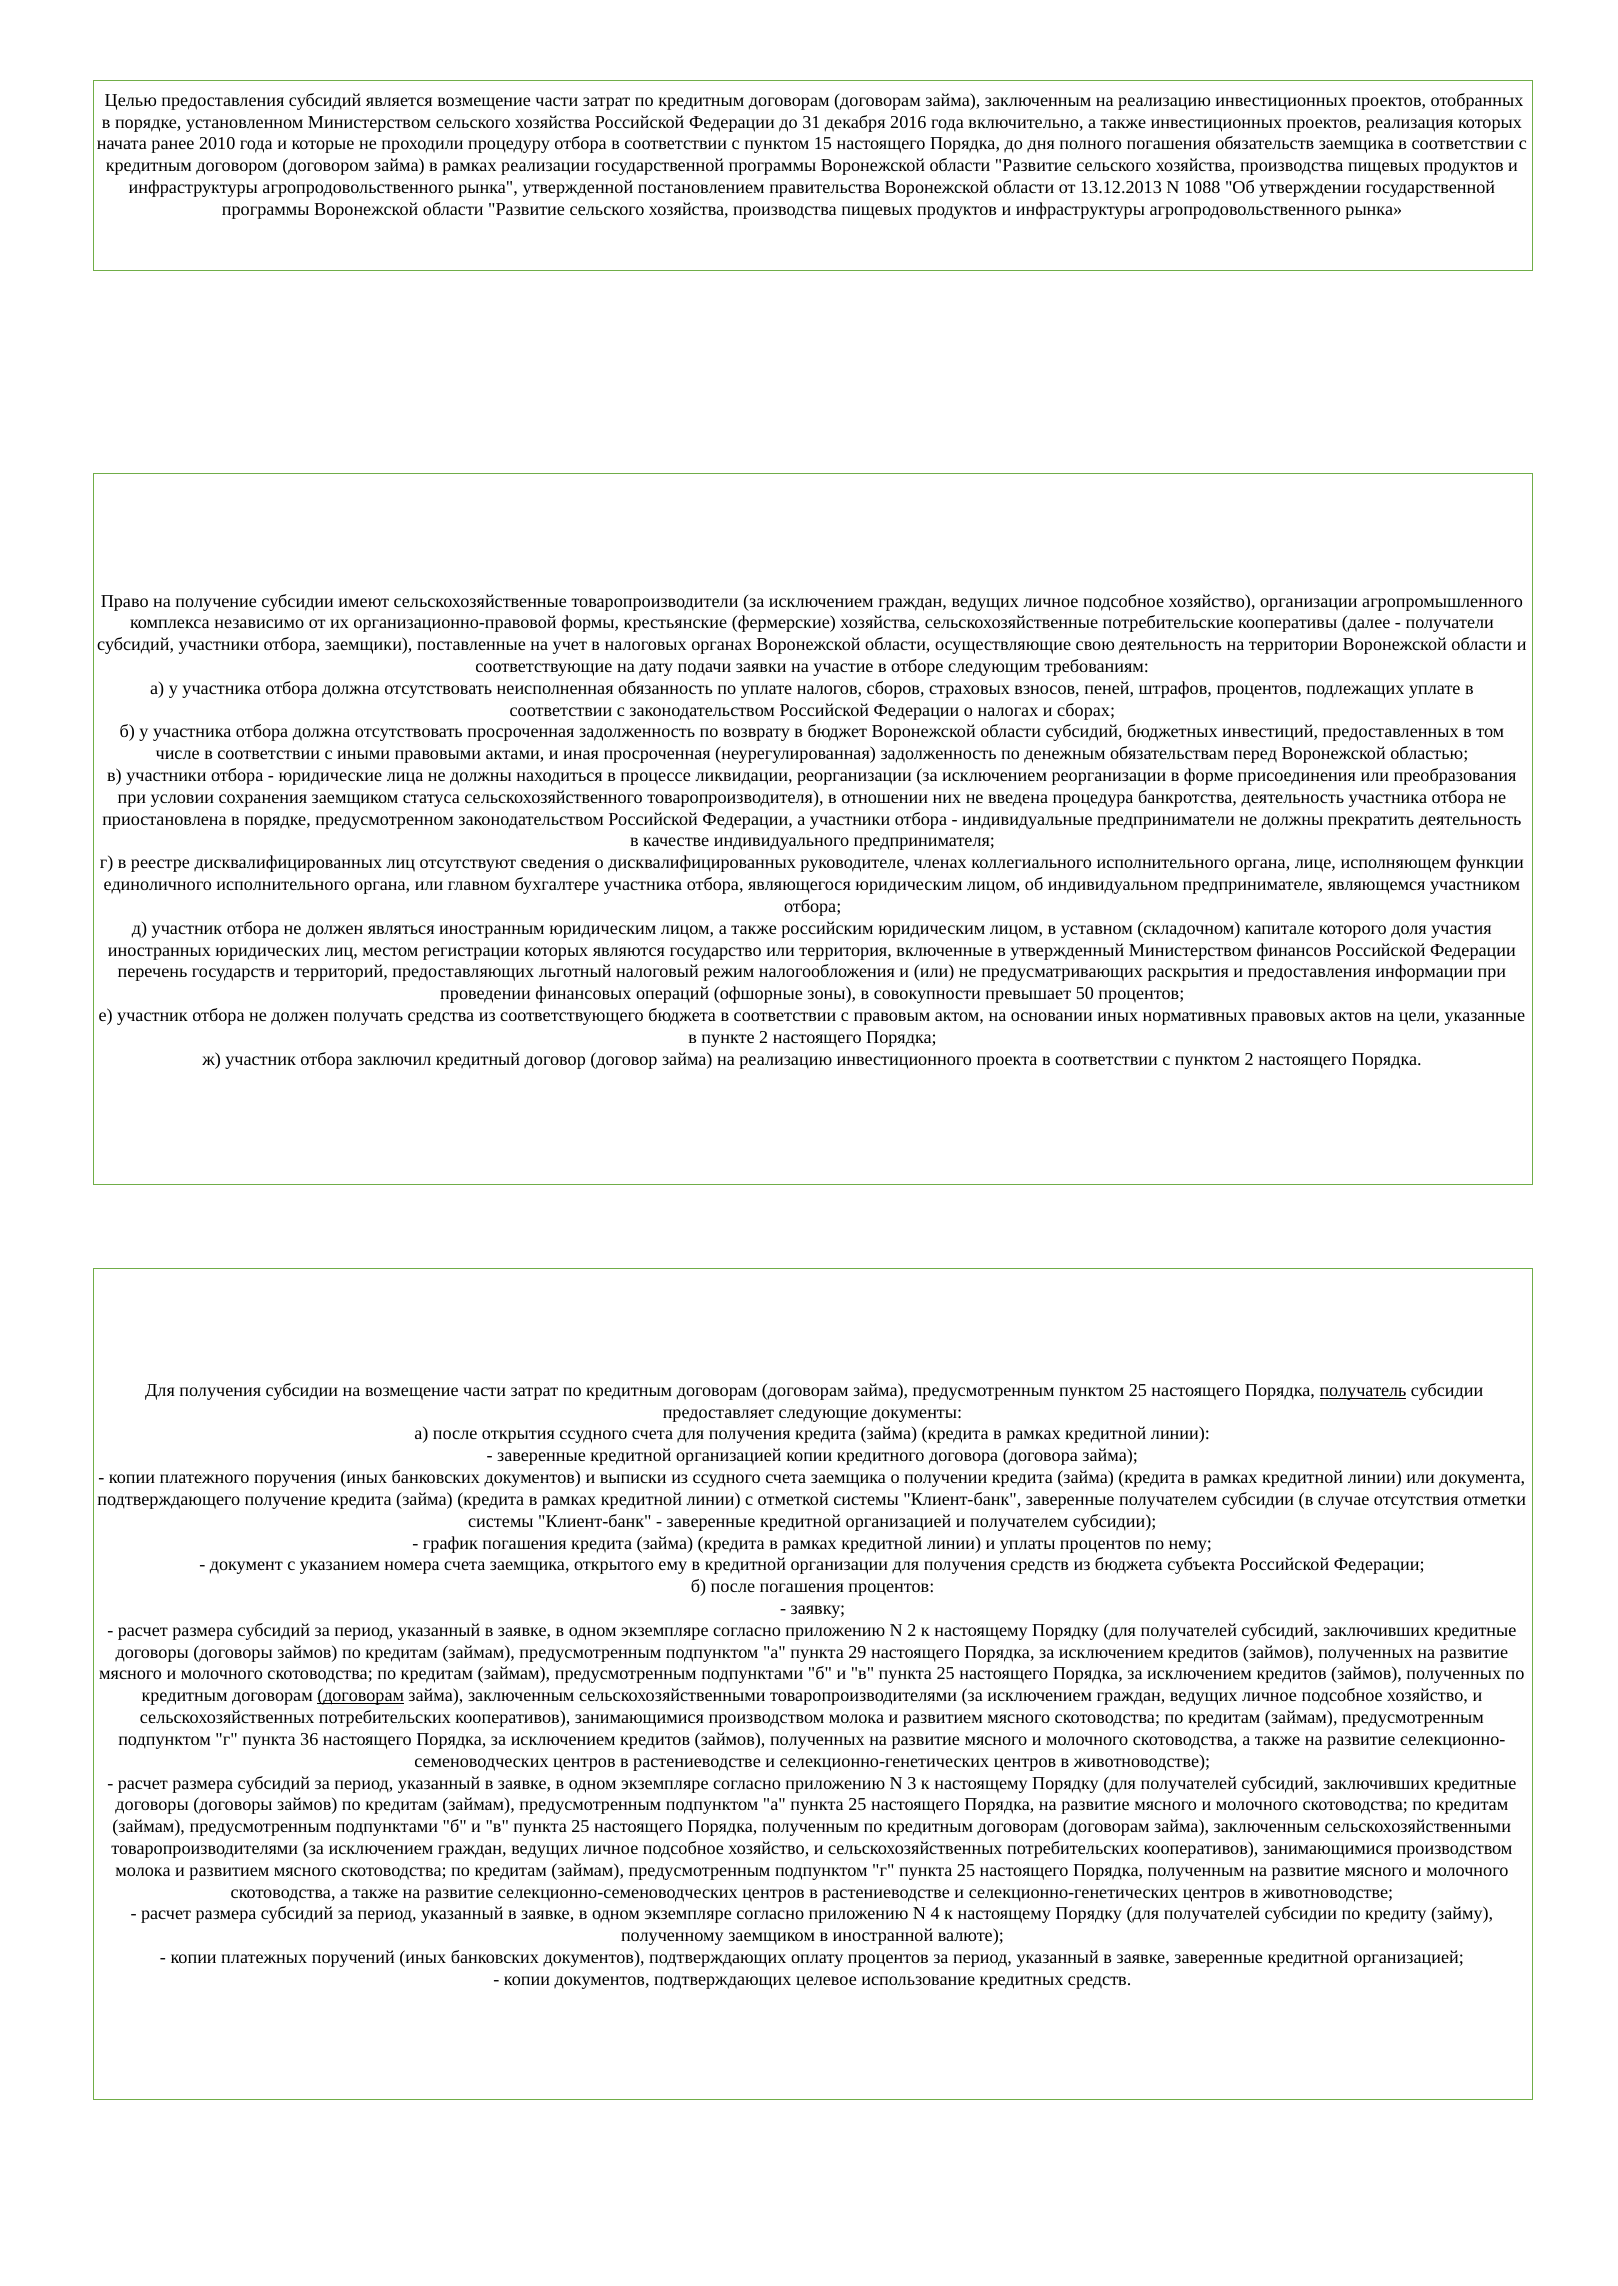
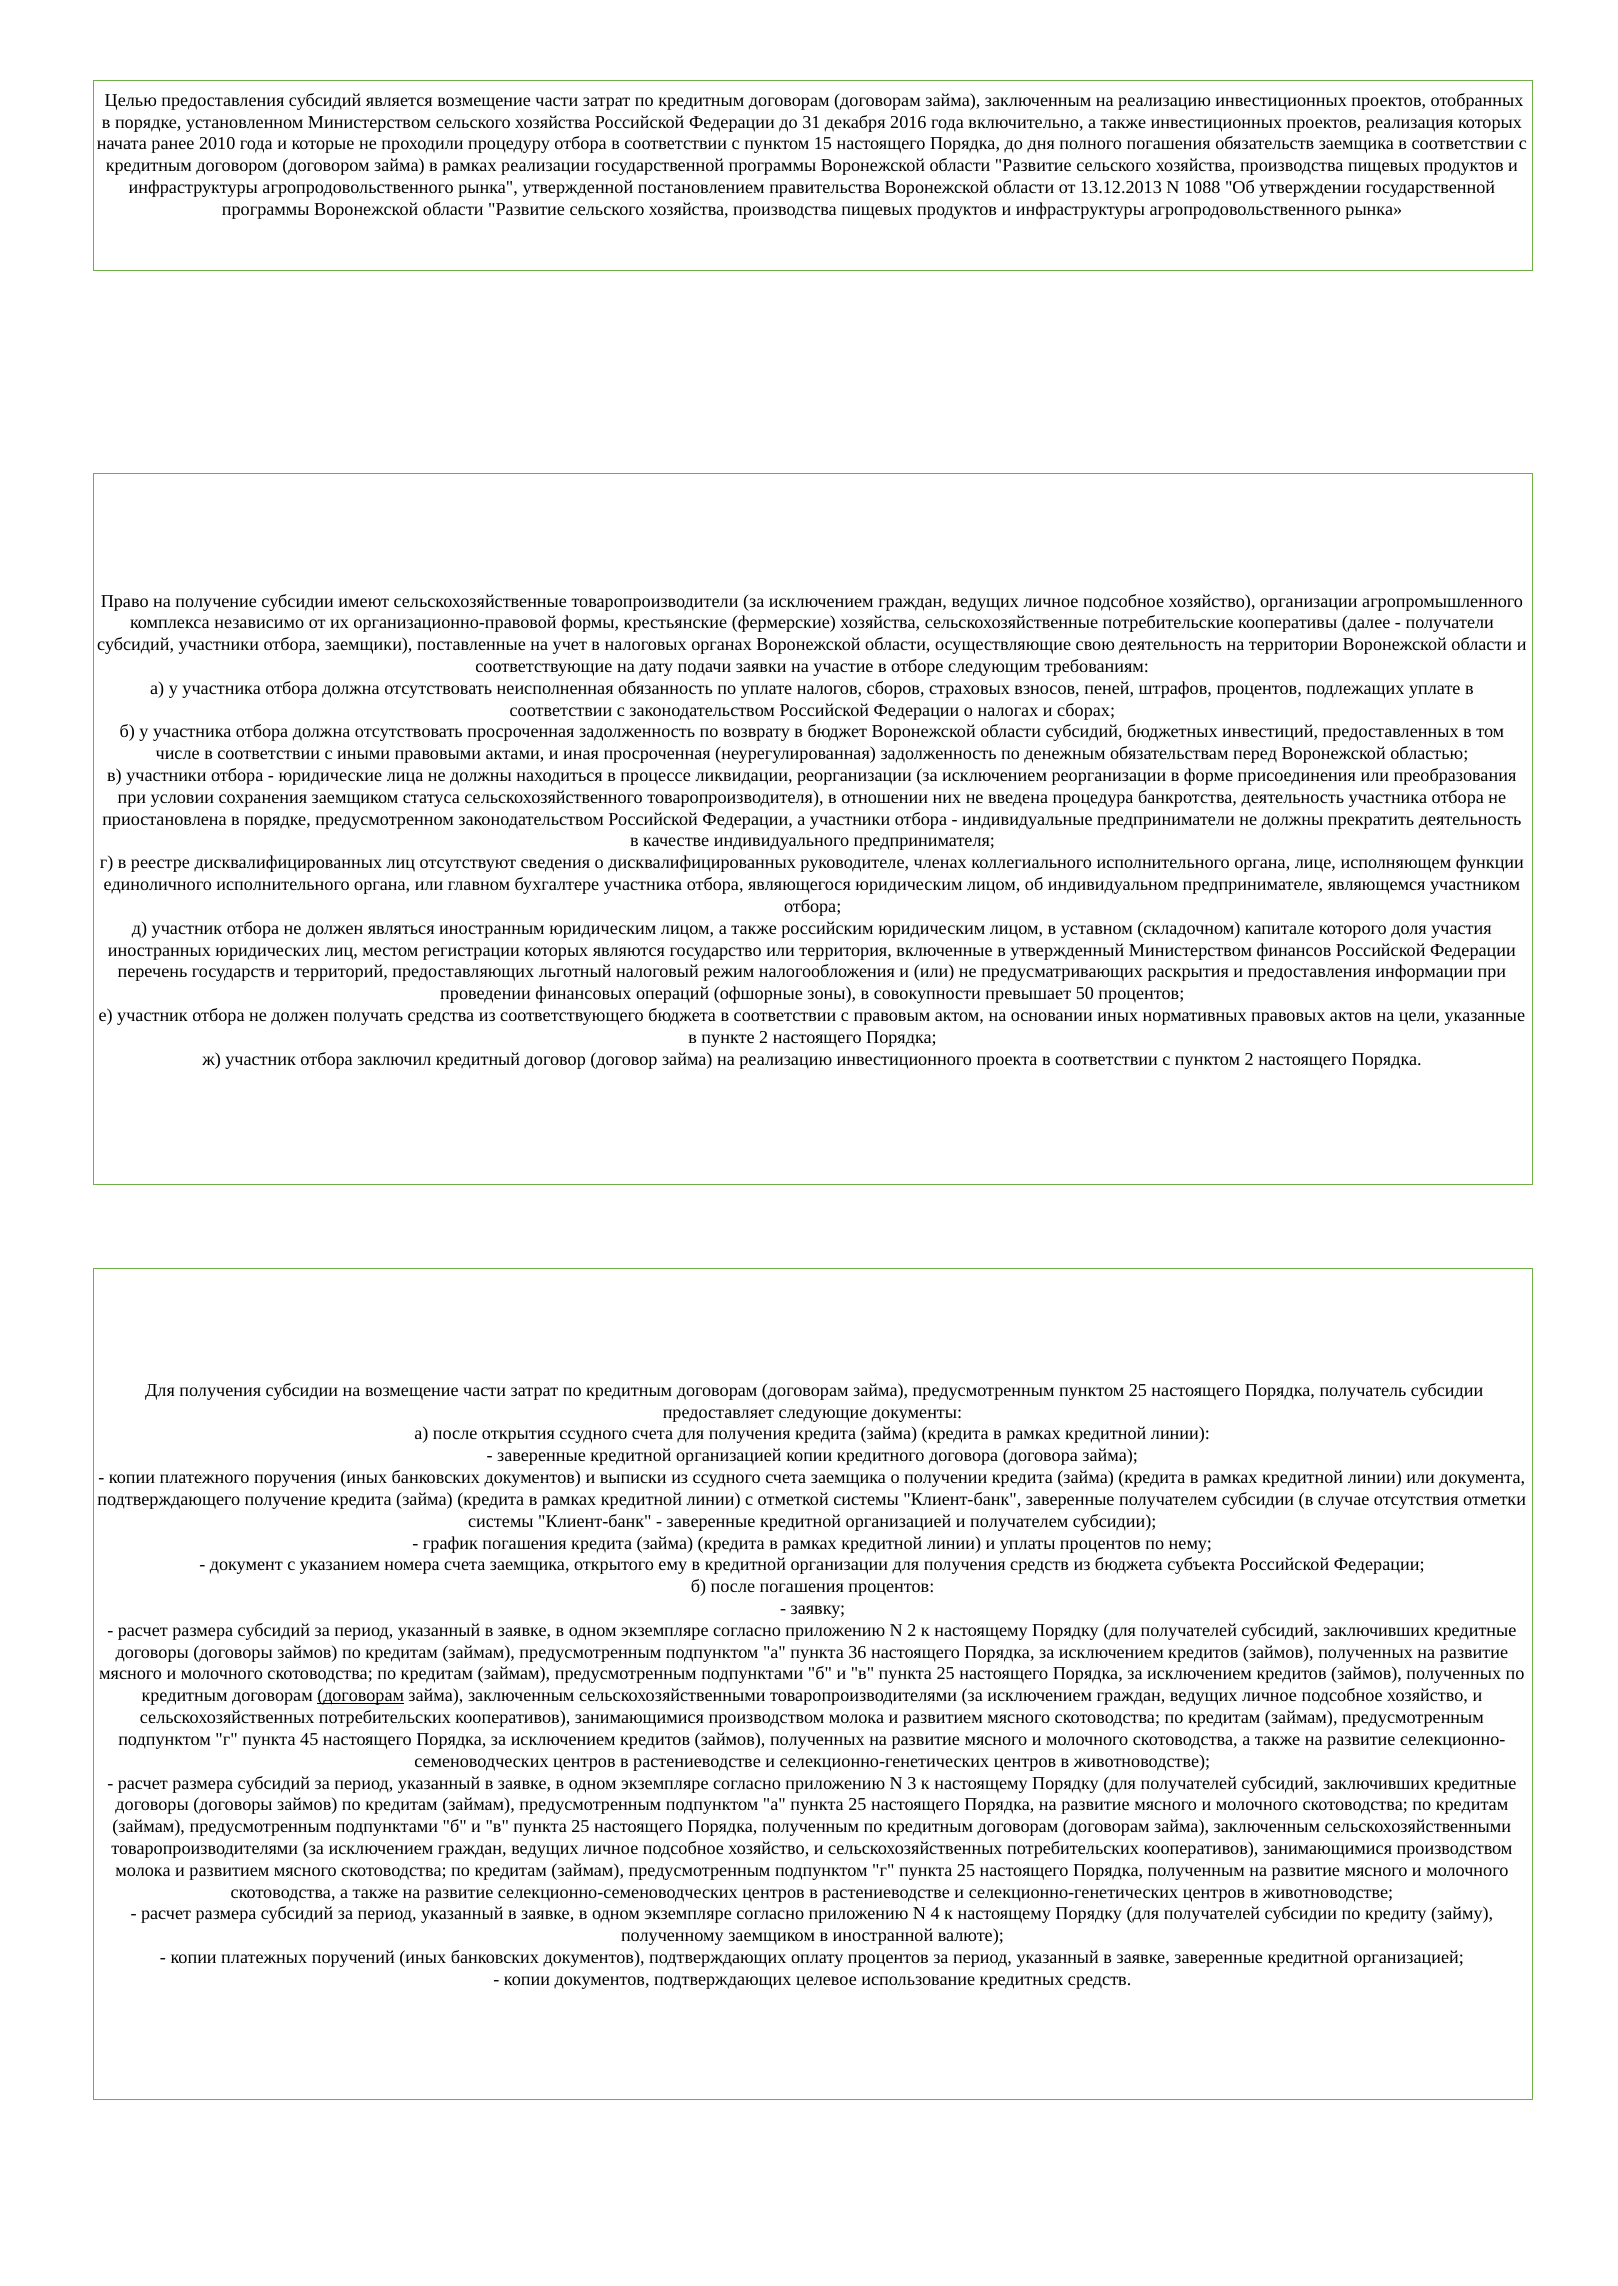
получатель underline: present -> none (1363, 1390)
29: 29 -> 36 (857, 1652)
36: 36 -> 45 (309, 1739)
